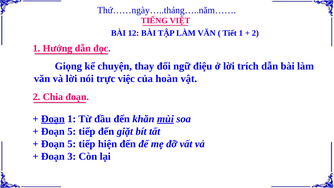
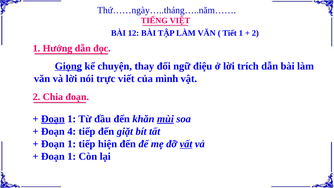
Giọng underline: none -> present (68, 66)
việc: việc -> viết (126, 78)
hoàn: hoàn -> mình (167, 78)
5: 5 -> 4 (72, 131)
5: 5 -> 1 (72, 144)
vất underline: none -> present (186, 144)
3: 3 -> 1 (72, 156)
